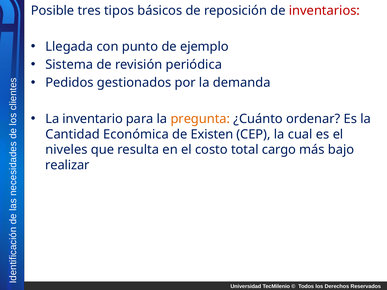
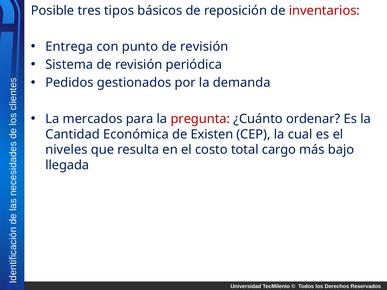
Llegada: Llegada -> Entrega (69, 47)
punto de ejemplo: ejemplo -> revisión (204, 47)
inventario: inventario -> mercados (93, 119)
pregunta colour: orange -> red (200, 119)
realizar: realizar -> llegada (67, 165)
